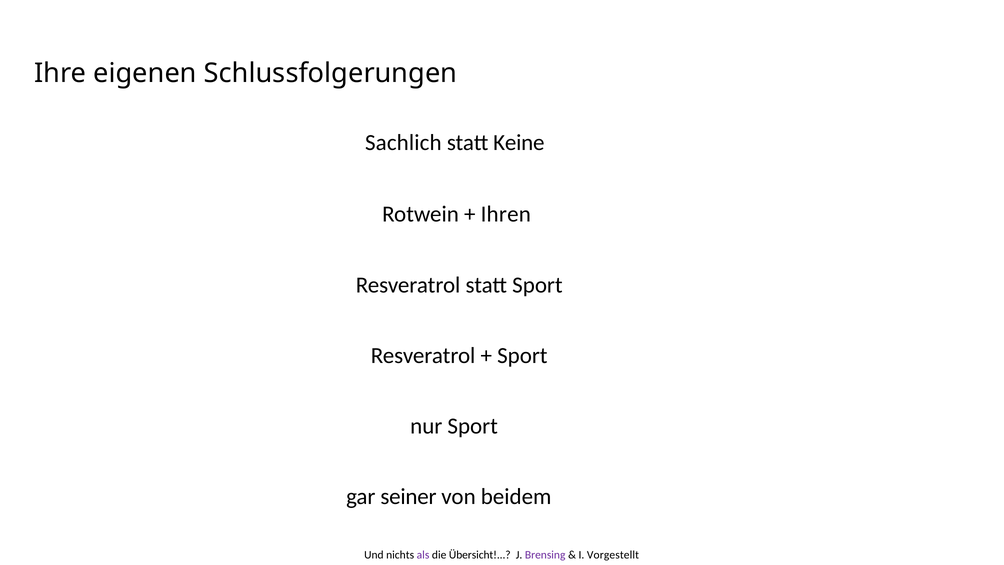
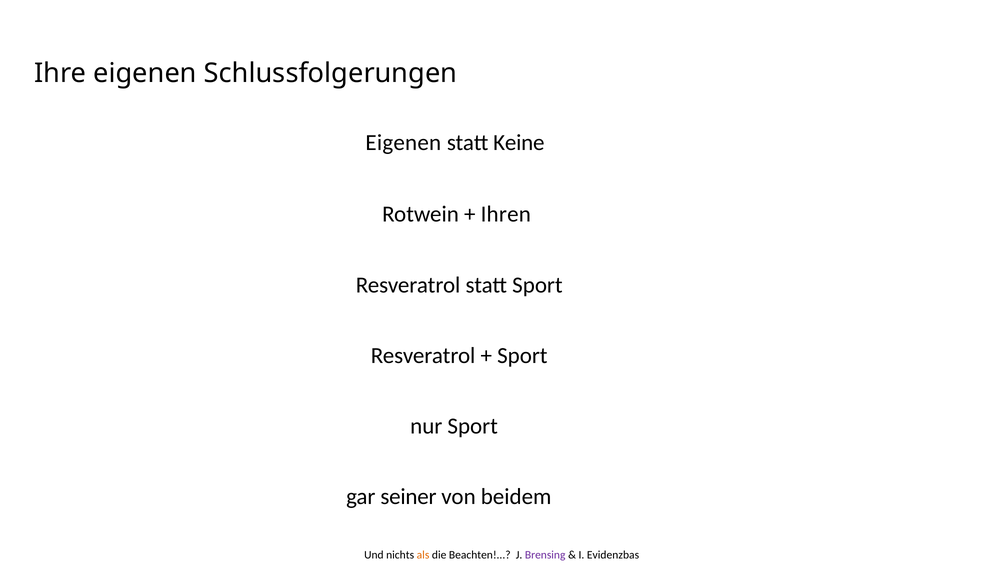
Sachlich: Sachlich -> Eigenen (403, 143)
als colour: purple -> orange (423, 555)
Übersicht: Übersicht -> Beachten (480, 555)
Vorgestellt: Vorgestellt -> Evidenzbas (613, 555)
